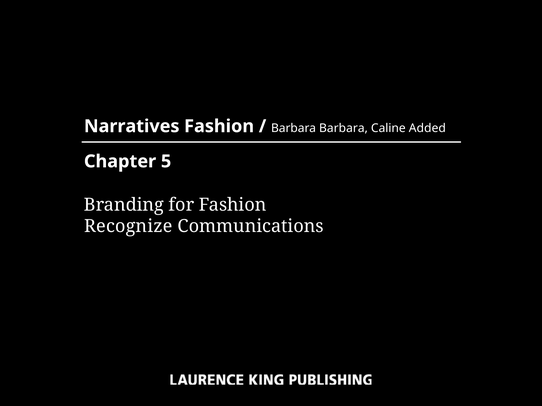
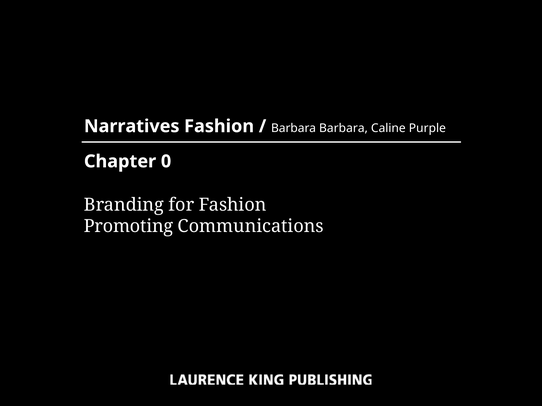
Added: Added -> Purple (427, 128)
5: 5 -> 0 (166, 162)
Recognize: Recognize -> Promoting (129, 227)
